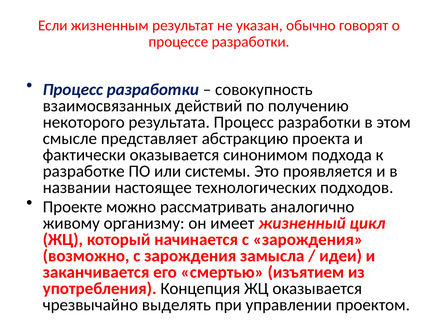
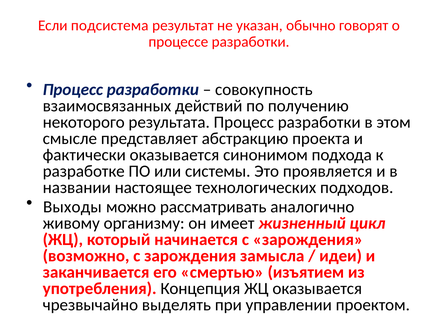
жизненным: жизненным -> подсистема (110, 26)
Проекте: Проекте -> Выходы (72, 207)
